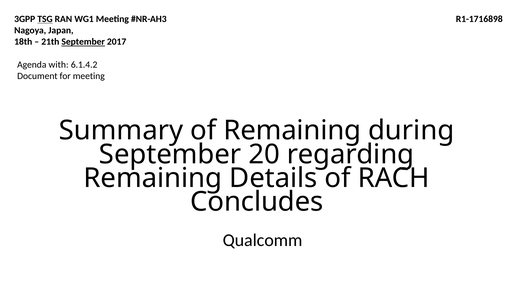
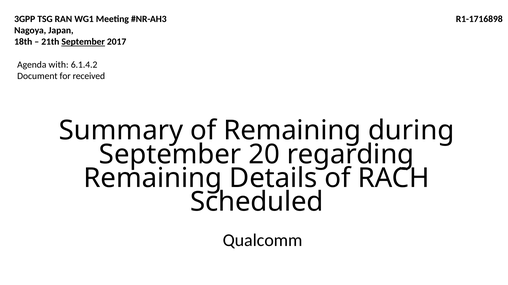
TSG underline: present -> none (45, 19)
for meeting: meeting -> received (89, 76)
Concludes: Concludes -> Scheduled (257, 202)
